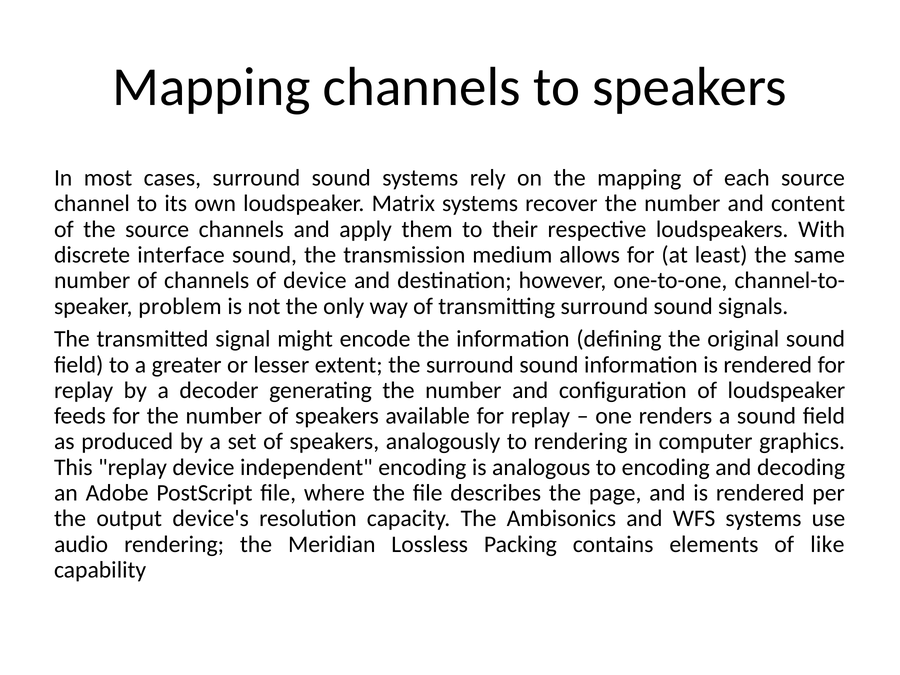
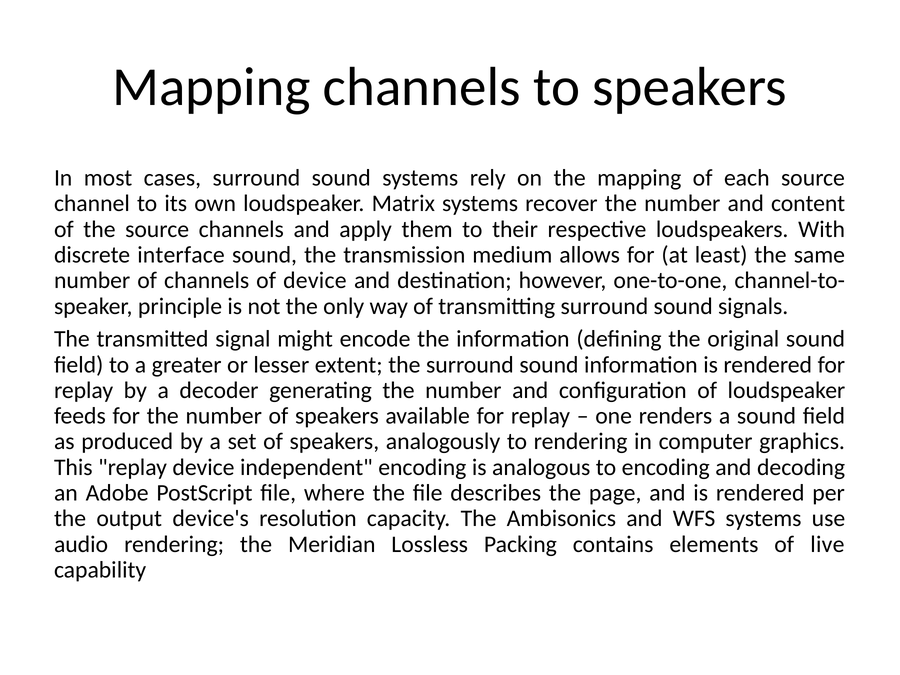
problem: problem -> principle (180, 306)
like: like -> live (827, 544)
